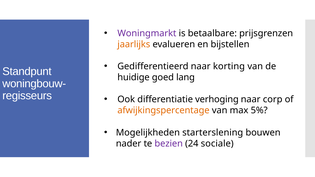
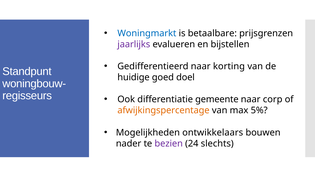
Woningmarkt colour: purple -> blue (147, 33)
jaarlijks colour: orange -> purple (134, 44)
lang: lang -> doel (185, 77)
verhoging: verhoging -> gemeente (217, 100)
starterslening: starterslening -> ontwikkelaars (213, 133)
sociale: sociale -> slechts (217, 144)
